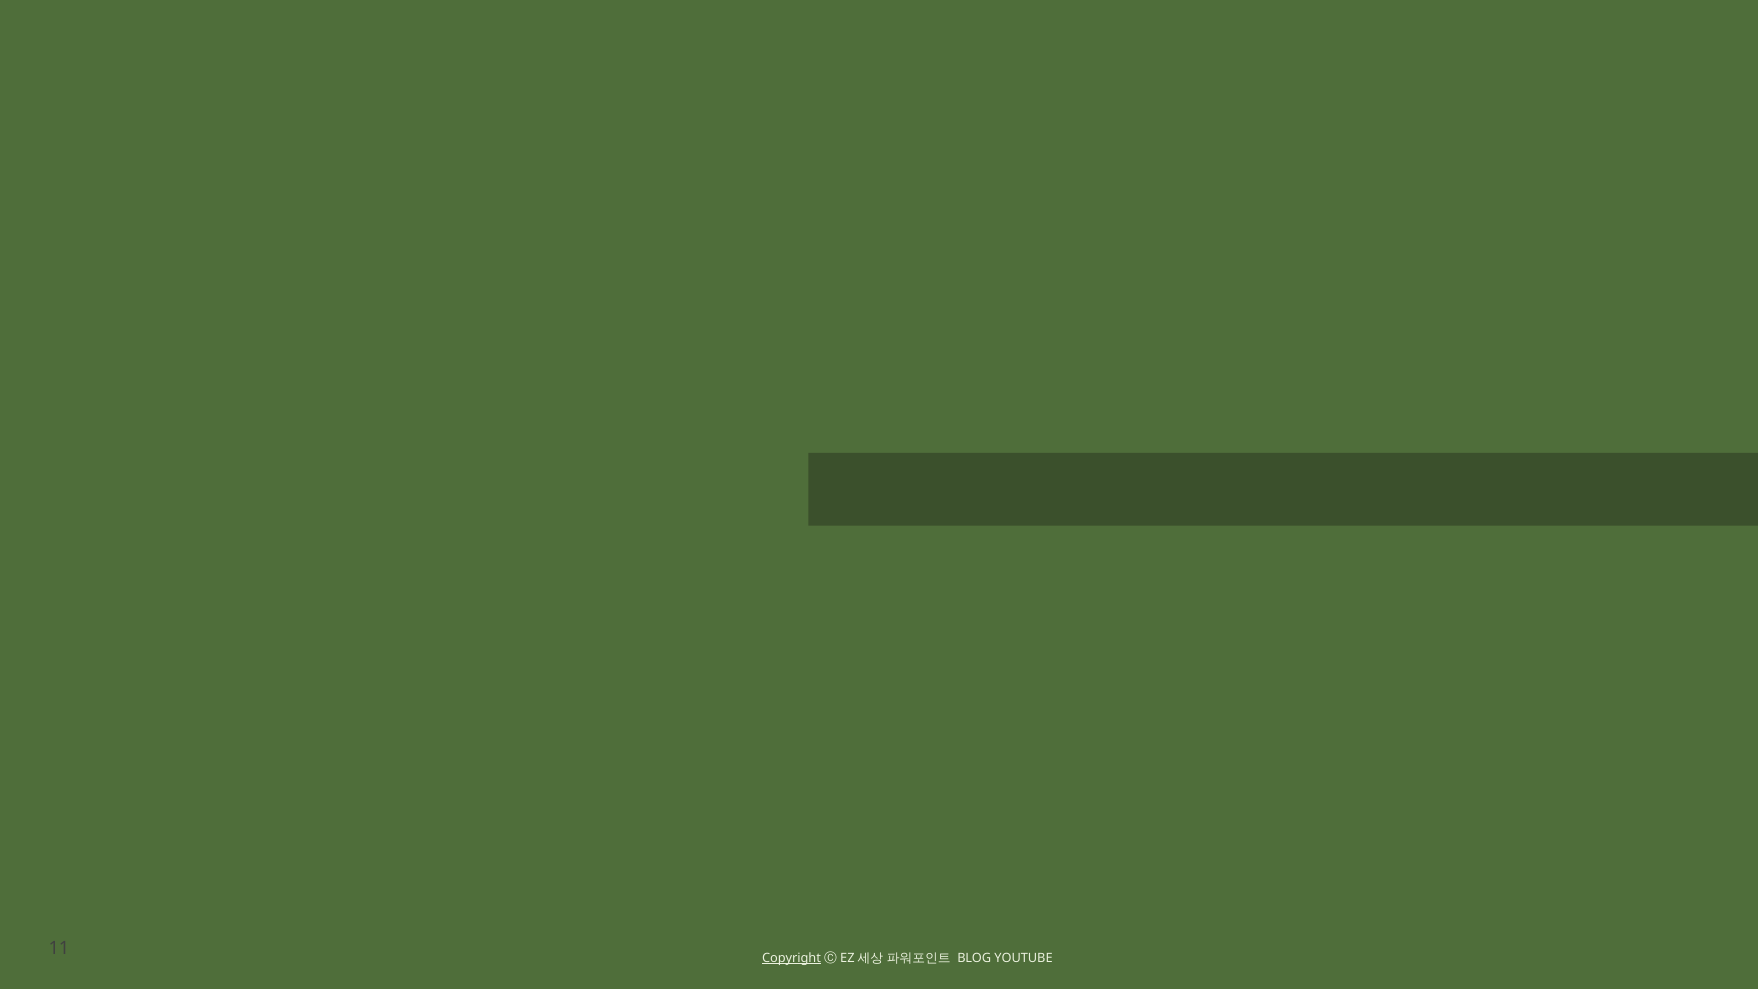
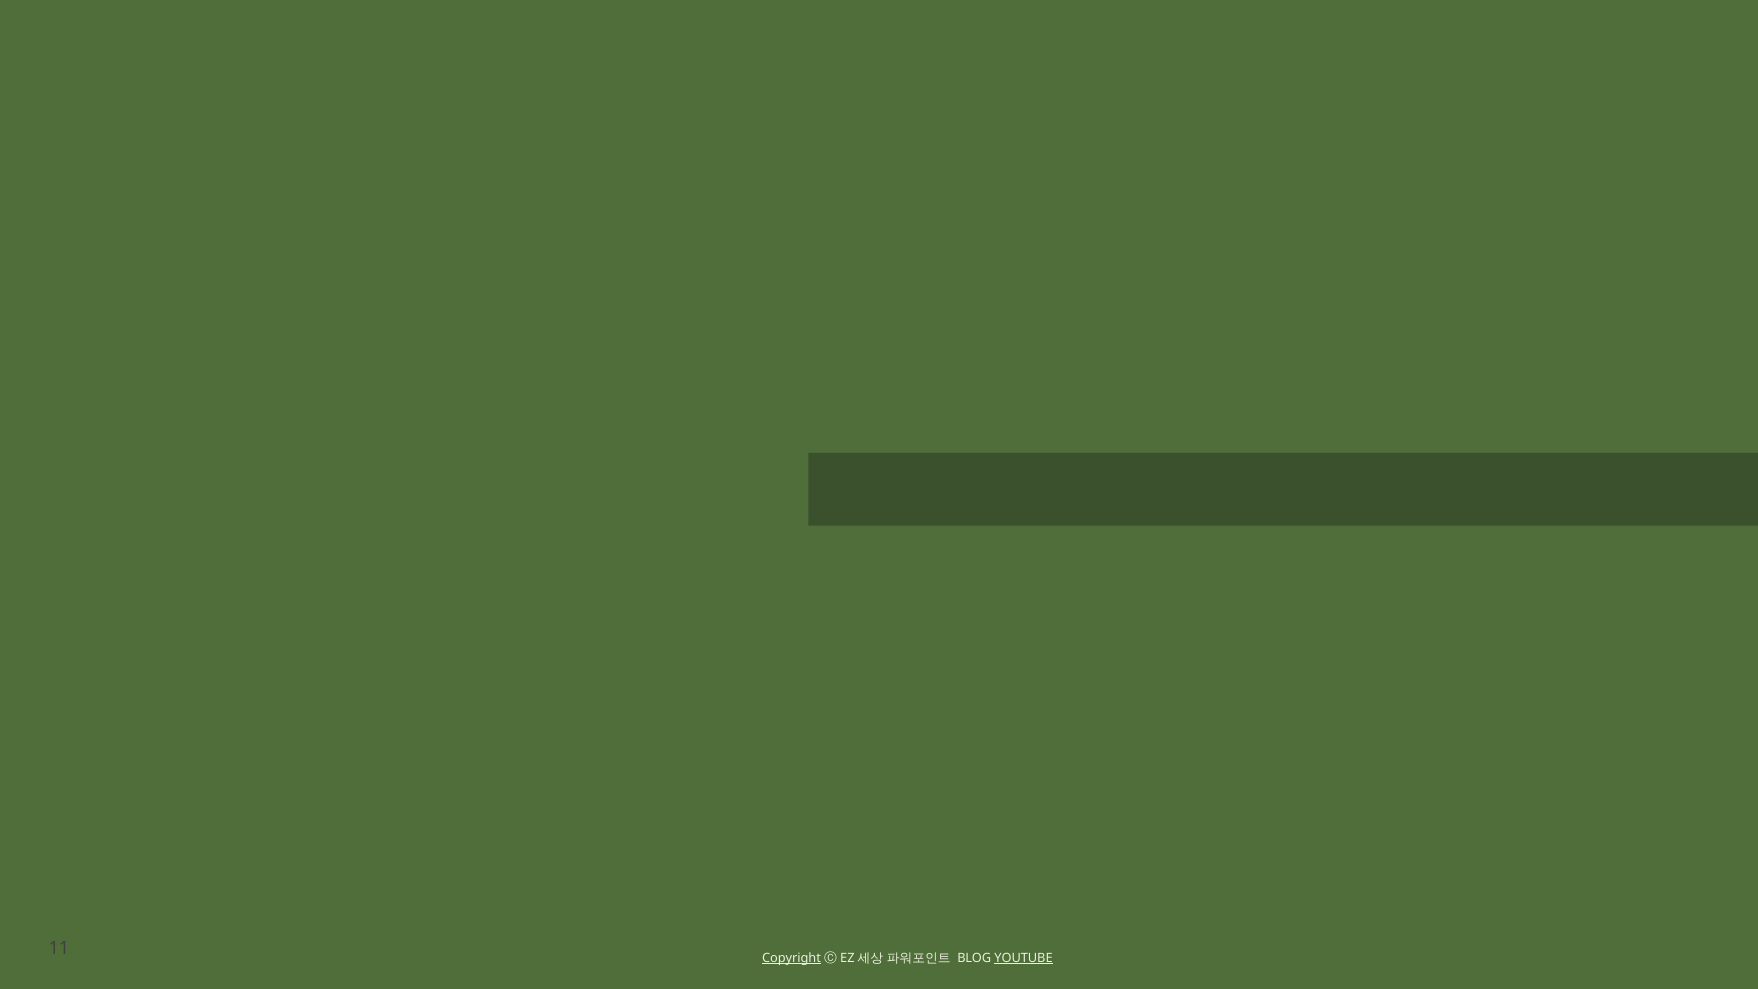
YOUTUBE underline: none -> present (1024, 958)
